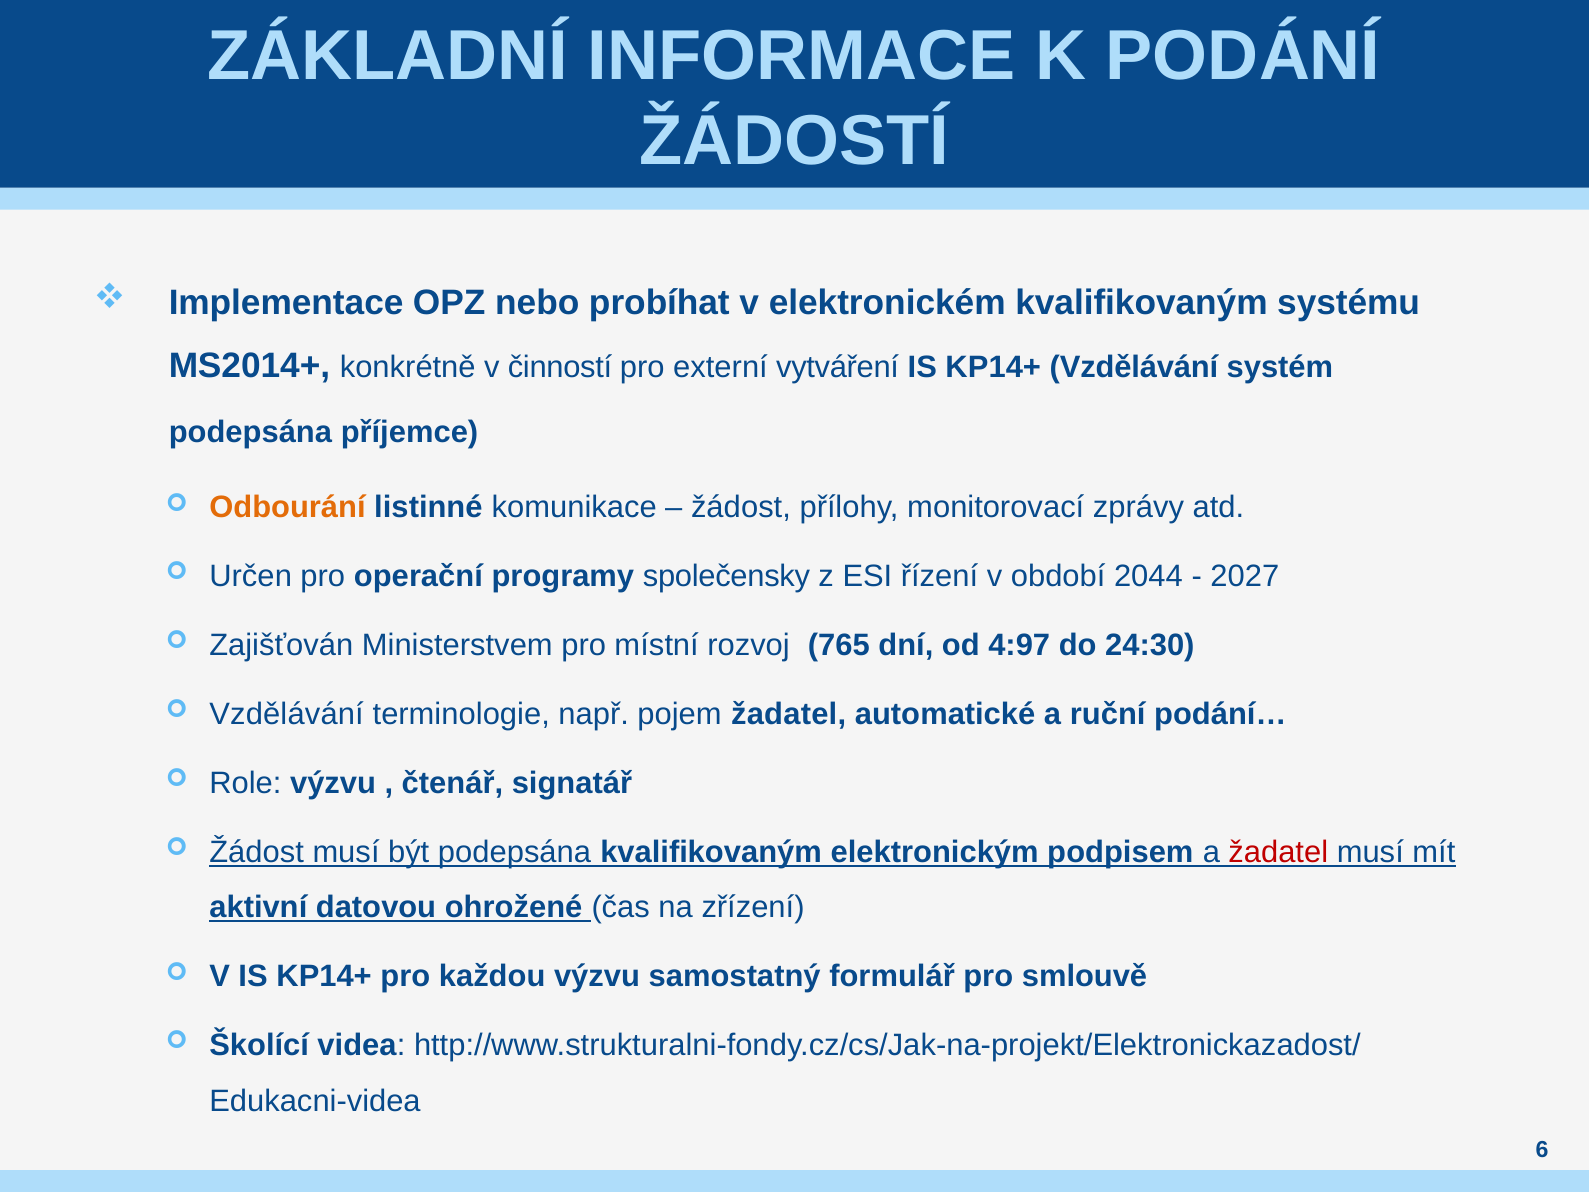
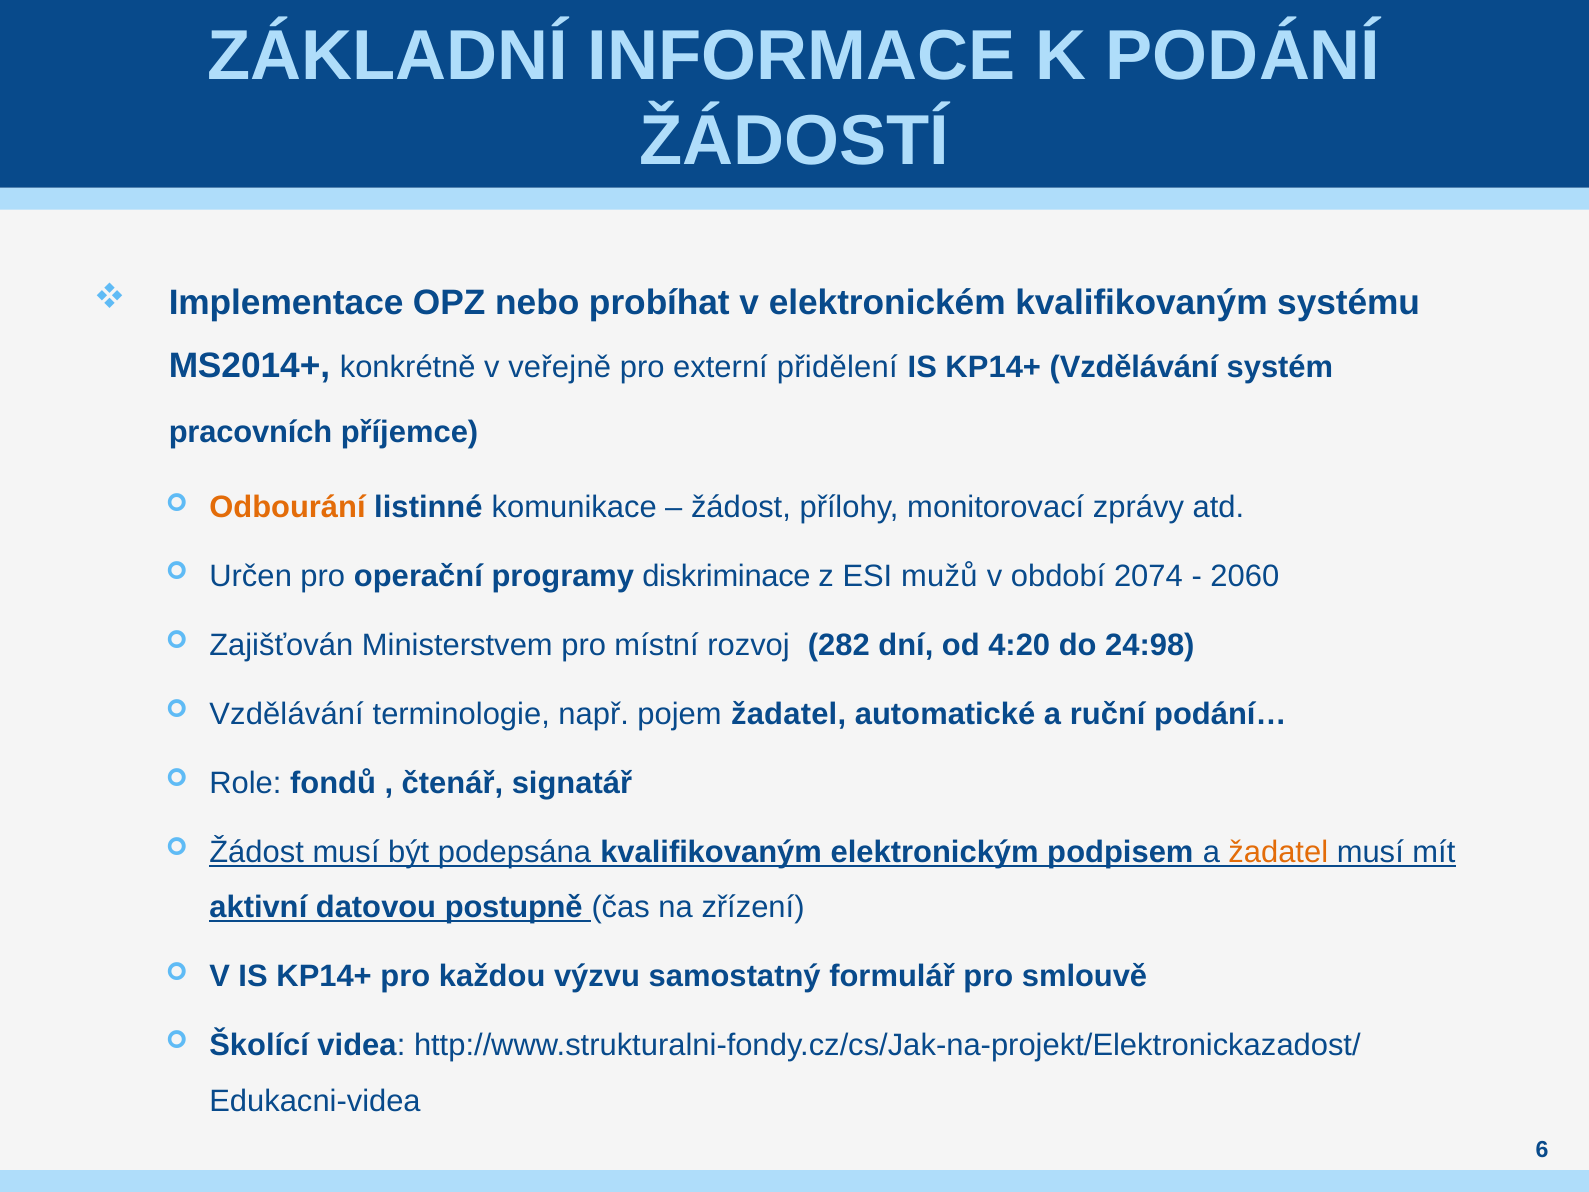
činností: činností -> veřejně (560, 368)
vytváření: vytváření -> přidělení (837, 368)
podepsána: podepsána -> pracovních (251, 432)
společensky: společensky -> diskriminace (726, 576)
řízení: řízení -> mužů (939, 576)
2044: 2044 -> 2074 (1148, 576)
2027: 2027 -> 2060 (1245, 576)
765: 765 -> 282 (839, 645)
4:97: 4:97 -> 4:20 (1019, 645)
24:30: 24:30 -> 24:98 (1150, 645)
Role výzvu: výzvu -> fondů (333, 783)
žadatel colour: red -> orange (1278, 852)
ohrožené: ohrožené -> postupně (514, 907)
